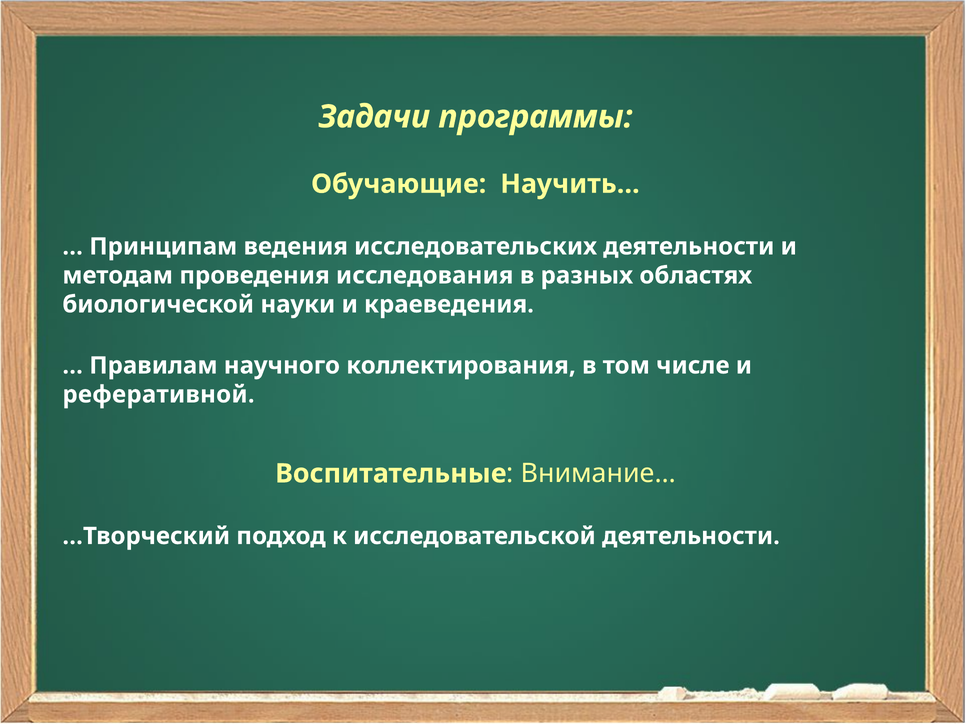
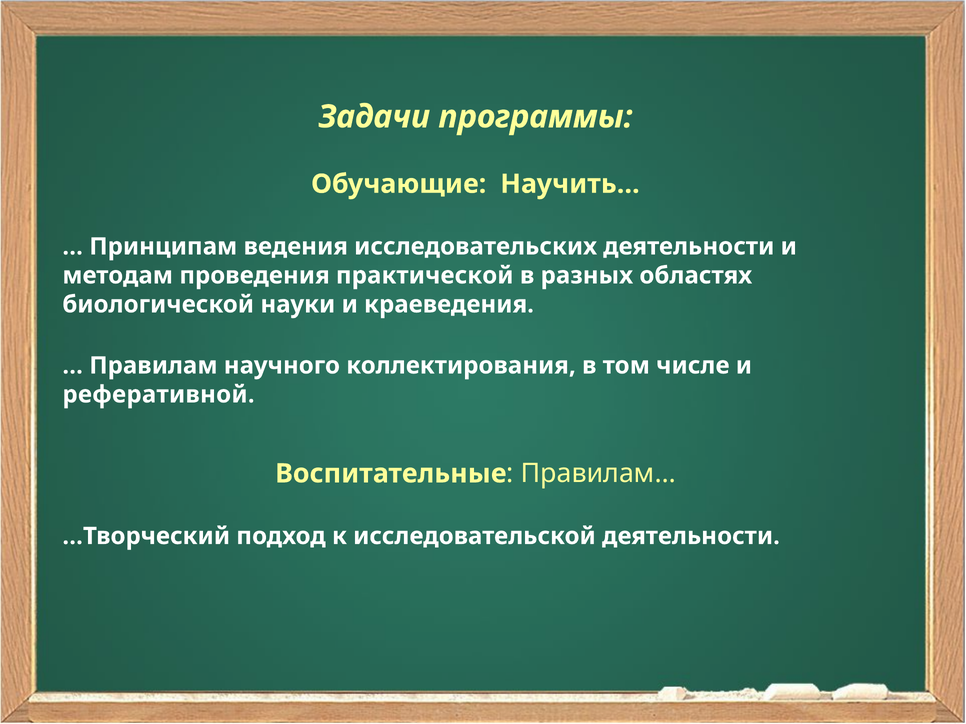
исследования: исследования -> практической (425, 276)
Внимание…: Внимание… -> Правилам… (598, 474)
